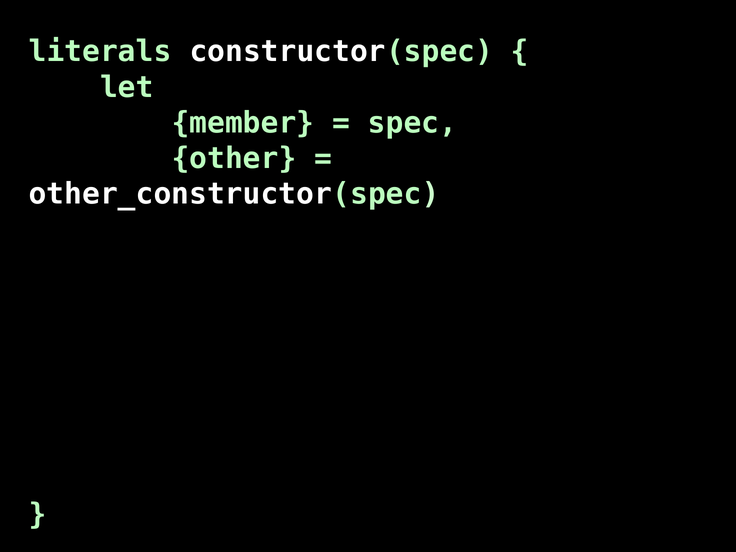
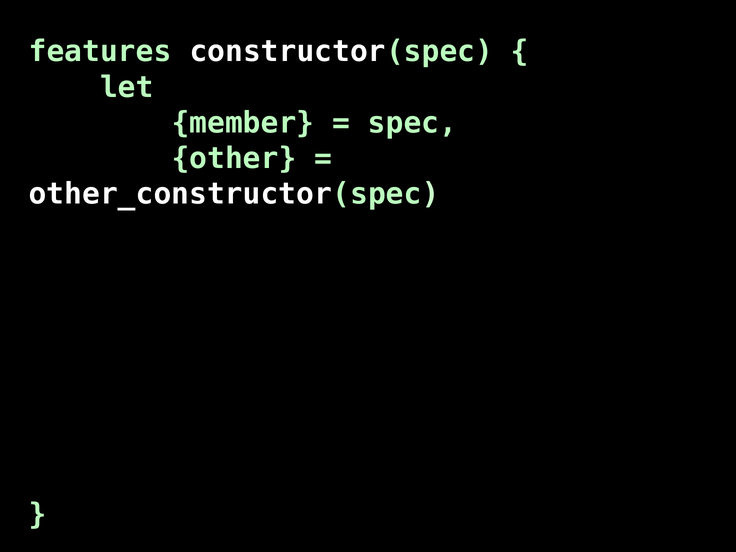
literals: literals -> features (100, 52)
